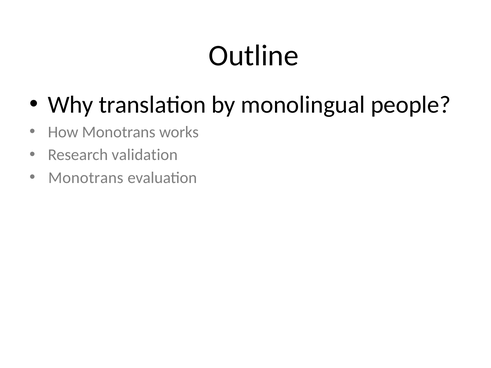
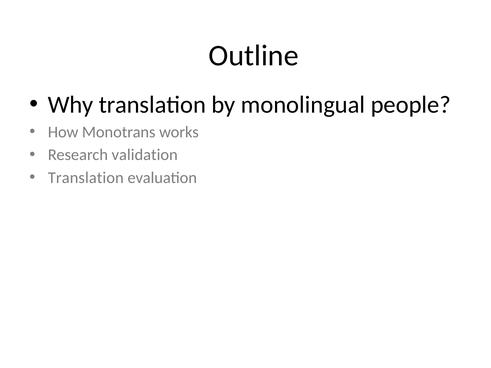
Monotrans: Monotrans -> Translation (86, 178)
